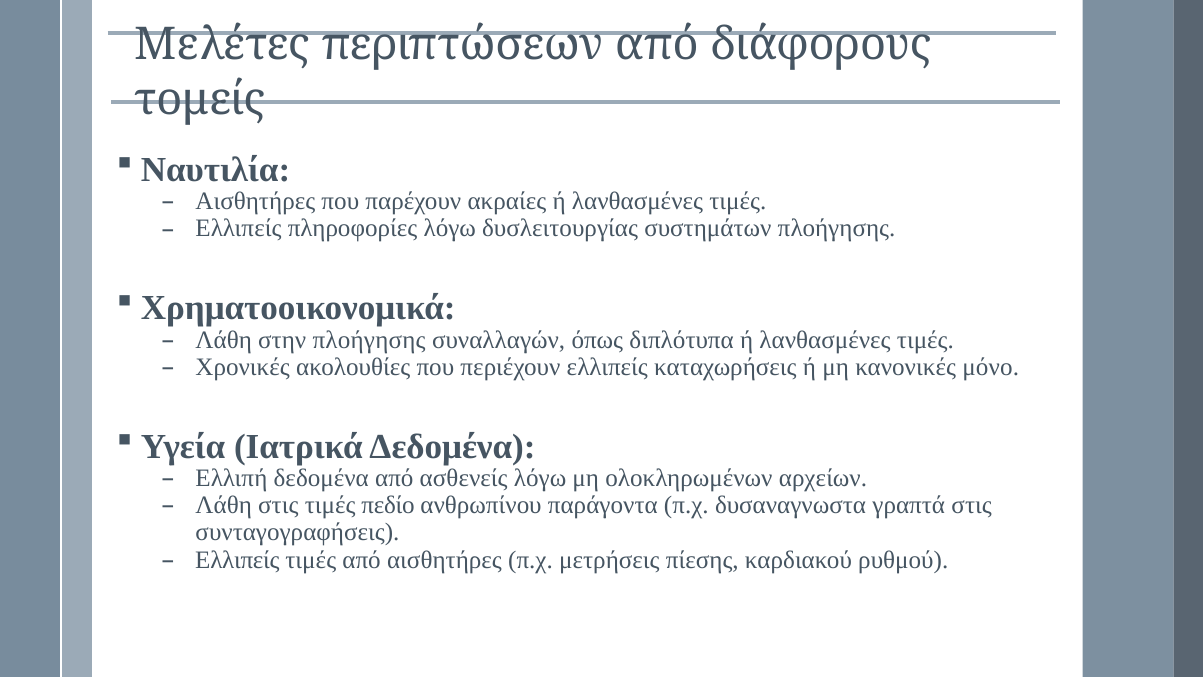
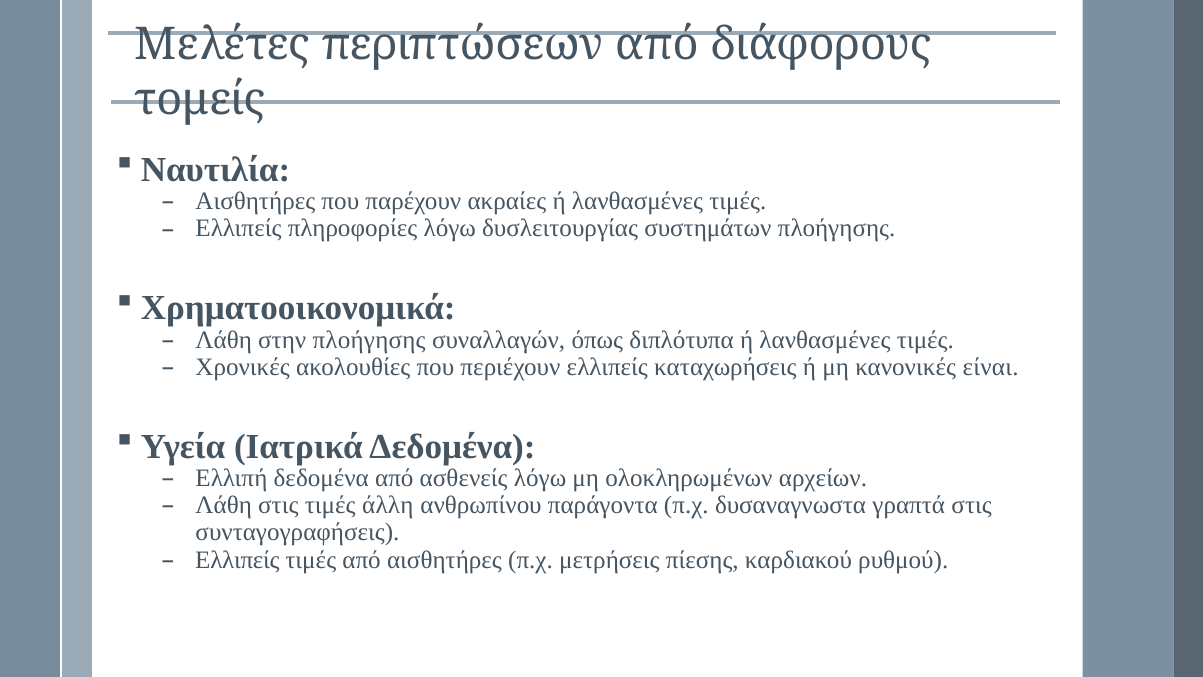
μόνο: μόνο -> είναι (991, 367)
πεδίο: πεδίο -> άλλη (388, 505)
